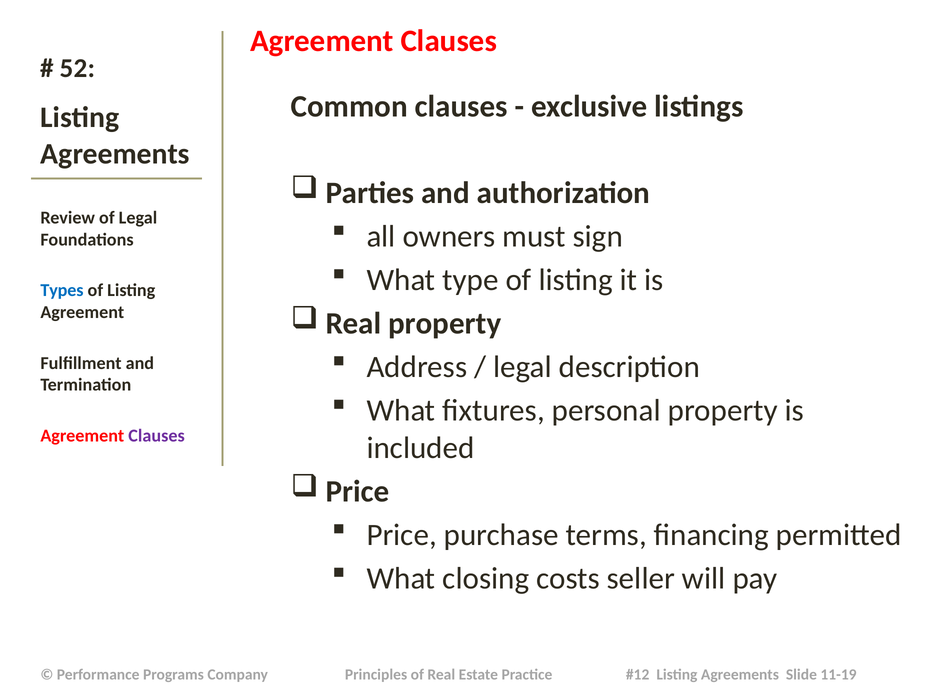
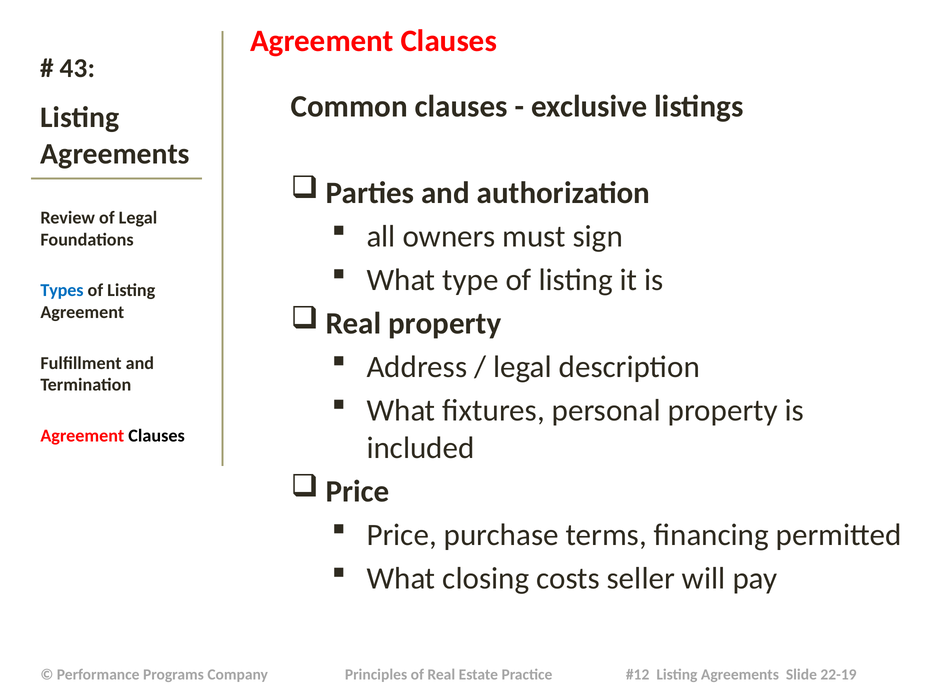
52: 52 -> 43 (78, 68)
Clauses colour: purple -> black (157, 436)
11-19: 11-19 -> 22-19 (839, 674)
